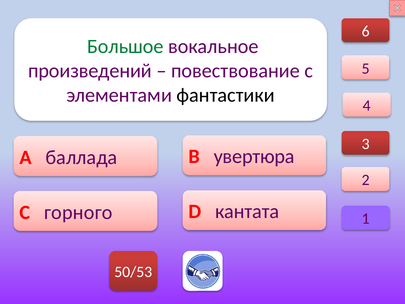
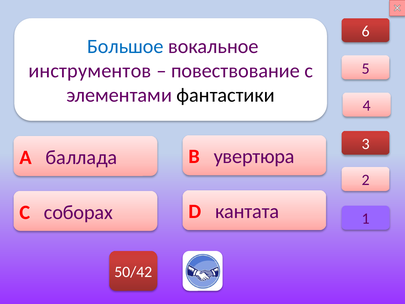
Большое colour: green -> blue (125, 47)
произведений: произведений -> инструментов (90, 71)
горного: горного -> соборах (78, 212)
50/53: 50/53 -> 50/42 (133, 272)
